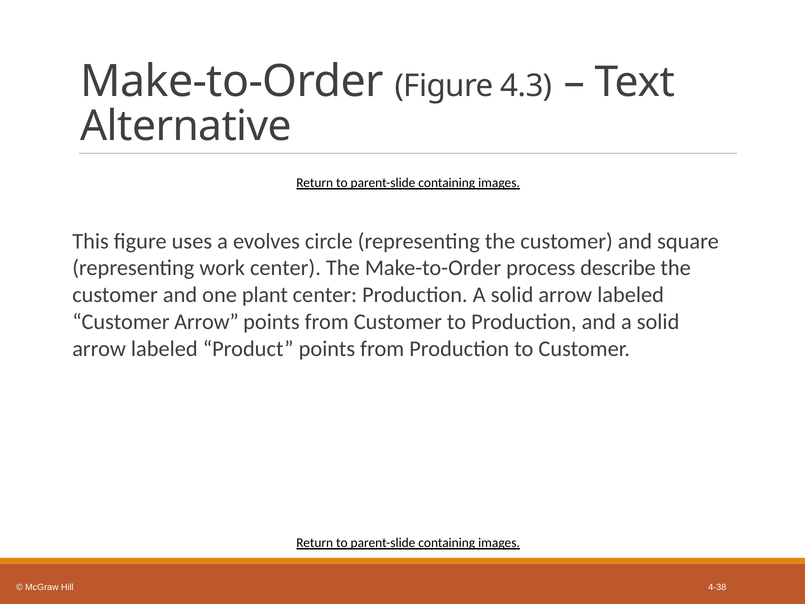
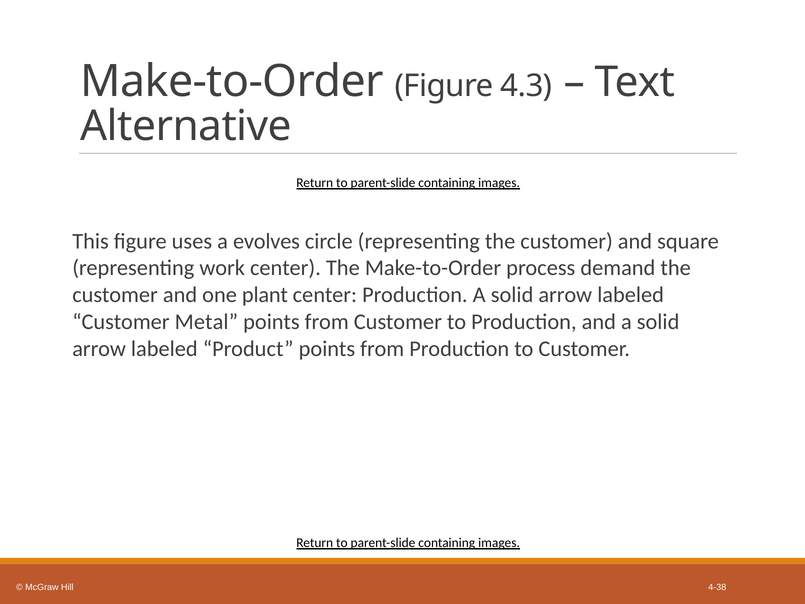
describe: describe -> demand (618, 268)
Customer Arrow: Arrow -> Metal (206, 322)
